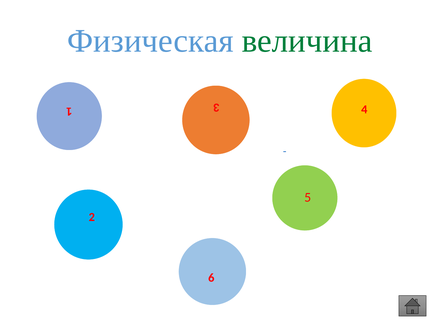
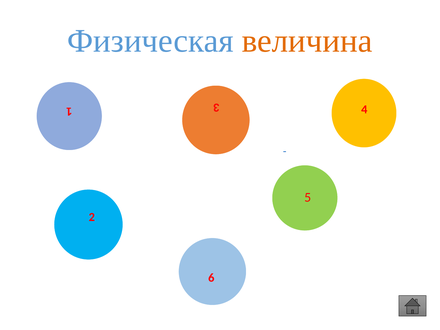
величина colour: green -> orange (307, 41)
